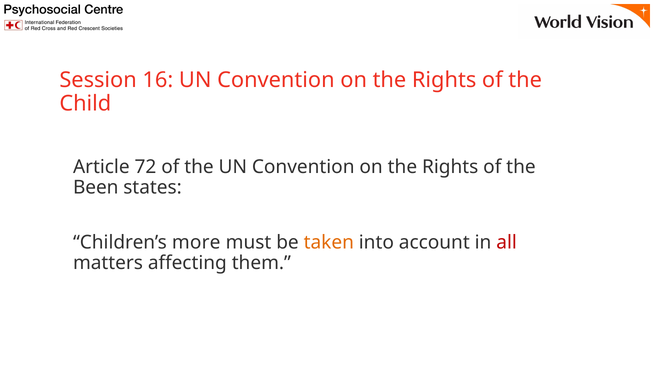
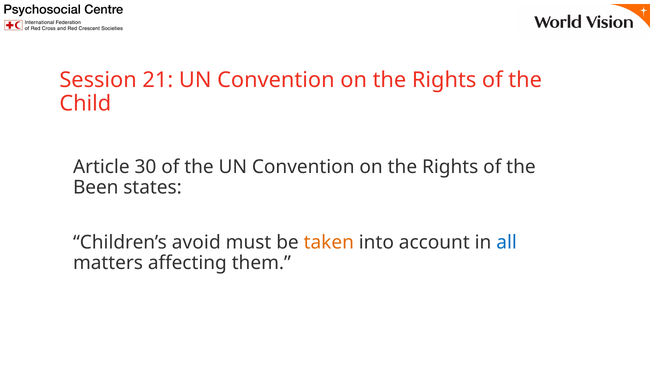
16: 16 -> 21 (158, 80)
72: 72 -> 30 (145, 167)
more: more -> avoid (196, 242)
all colour: red -> blue (507, 242)
